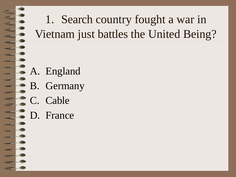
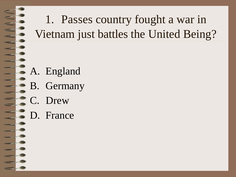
Search: Search -> Passes (77, 19)
Cable: Cable -> Drew (58, 101)
